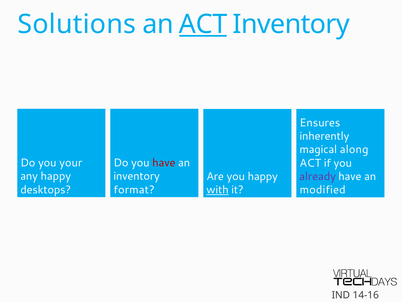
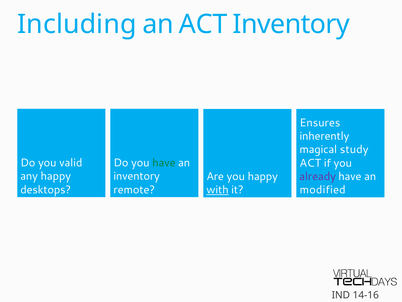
Solutions: Solutions -> Including (77, 24)
ACT underline: present -> none (203, 24)
along: along -> study (354, 149)
your: your -> valid (71, 163)
have colour: red -> green (164, 163)
format: format -> remote (134, 189)
